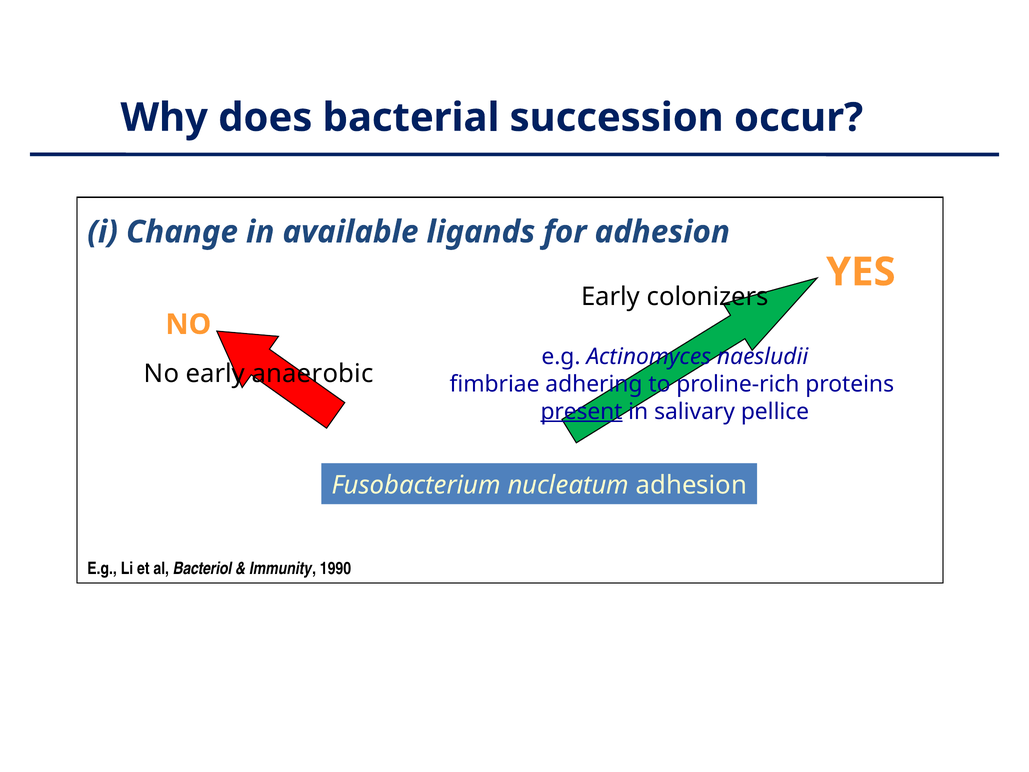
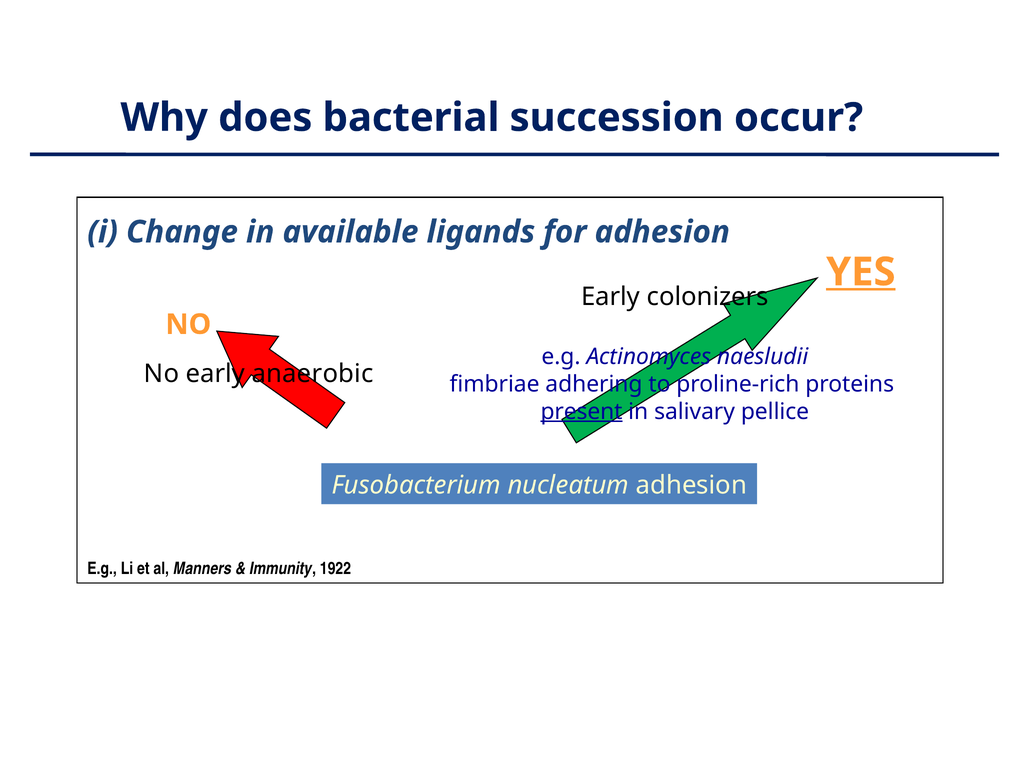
YES underline: none -> present (861, 272)
Bacteriol: Bacteriol -> Manners (202, 568)
1990: 1990 -> 1922 (335, 568)
